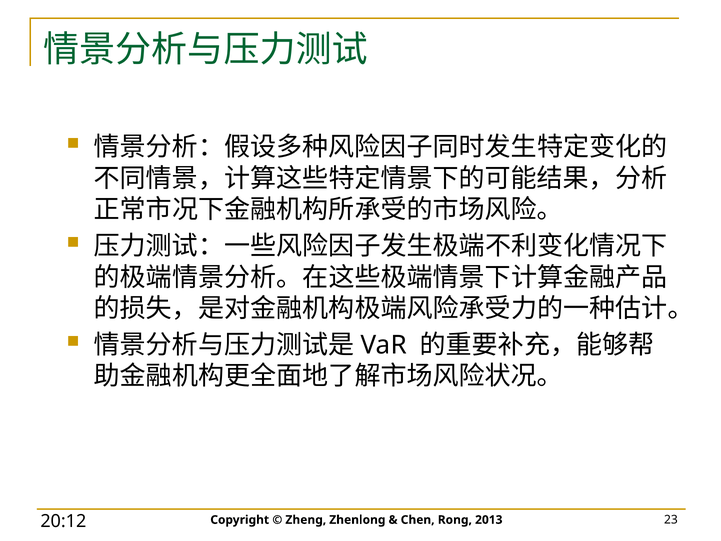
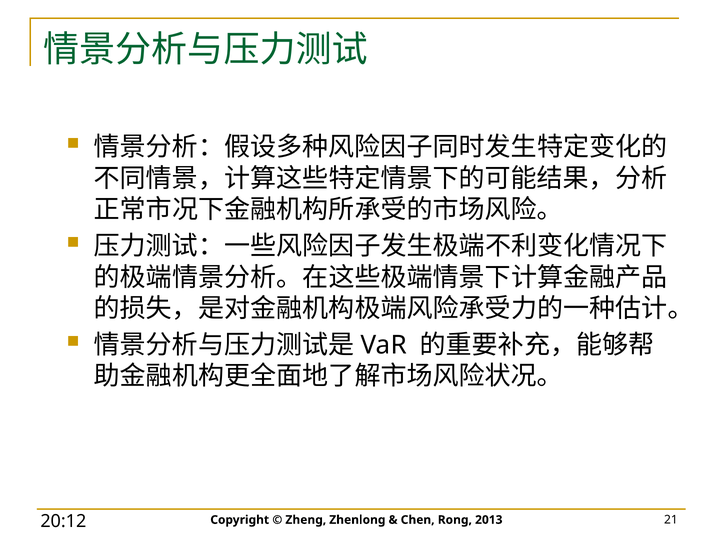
23: 23 -> 21 (671, 520)
